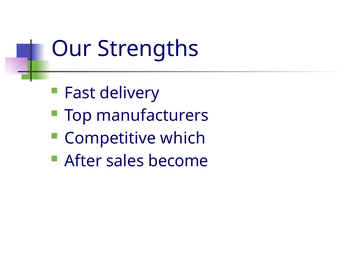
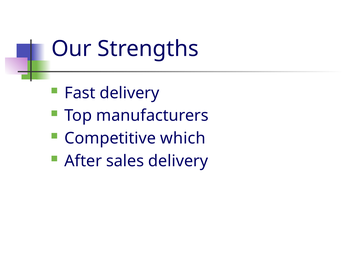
sales become: become -> delivery (178, 161)
